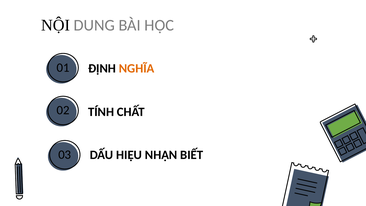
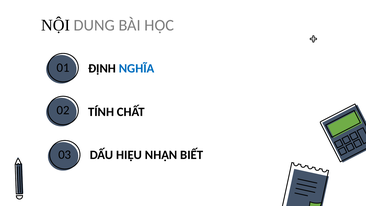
NGHĨA colour: orange -> blue (137, 68)
